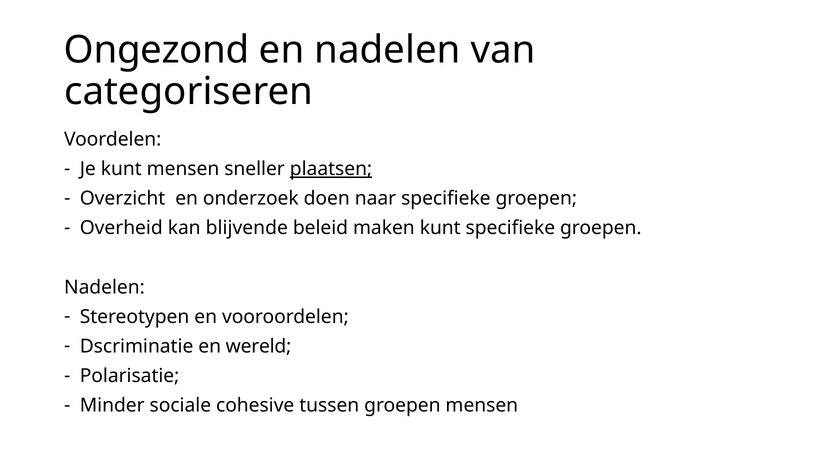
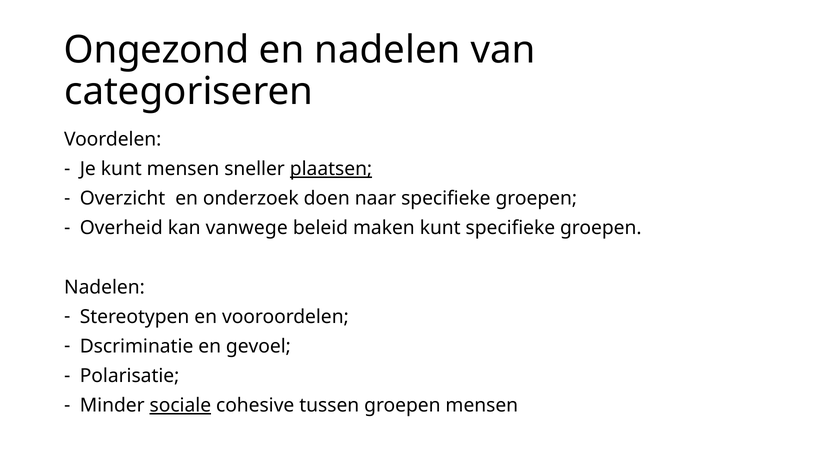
blijvende: blijvende -> vanwege (247, 228)
wereld: wereld -> gevoel (258, 346)
sociale underline: none -> present (180, 405)
